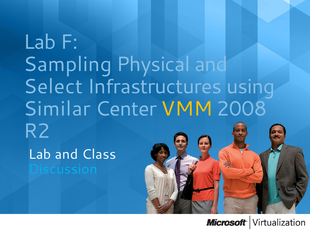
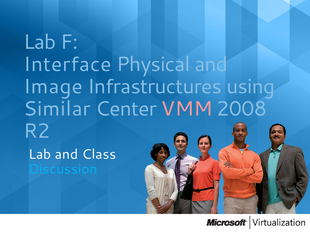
Sampling: Sampling -> Interface (68, 64)
Select: Select -> Image (53, 87)
VMM colour: yellow -> pink (187, 109)
